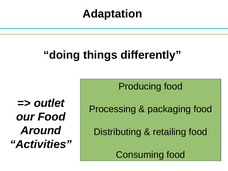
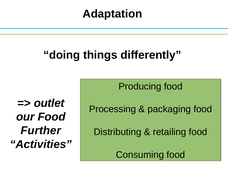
Around: Around -> Further (41, 131)
